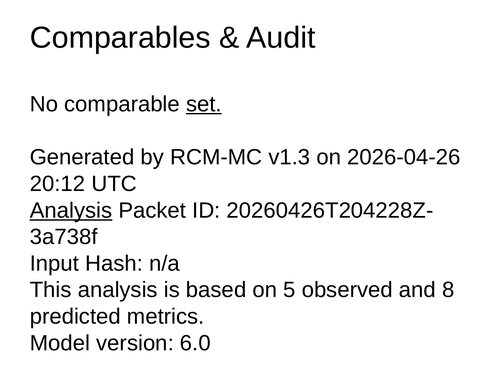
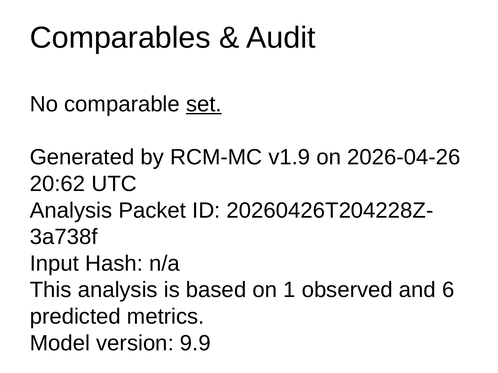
v1.3: v1.3 -> v1.9 (289, 158)
20:12: 20:12 -> 20:62 (57, 184)
Analysis underline: present -> none (71, 211)
5: 5 -> 1 (289, 290)
8: 8 -> 6 (448, 290)
6.0: 6.0 -> 9.9 (195, 344)
